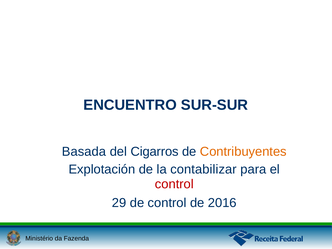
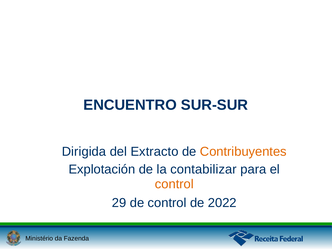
Basada: Basada -> Dirigida (84, 152)
Cigarros: Cigarros -> Extracto (154, 152)
control colour: red -> orange (174, 184)
2016: 2016 -> 2022 (222, 203)
